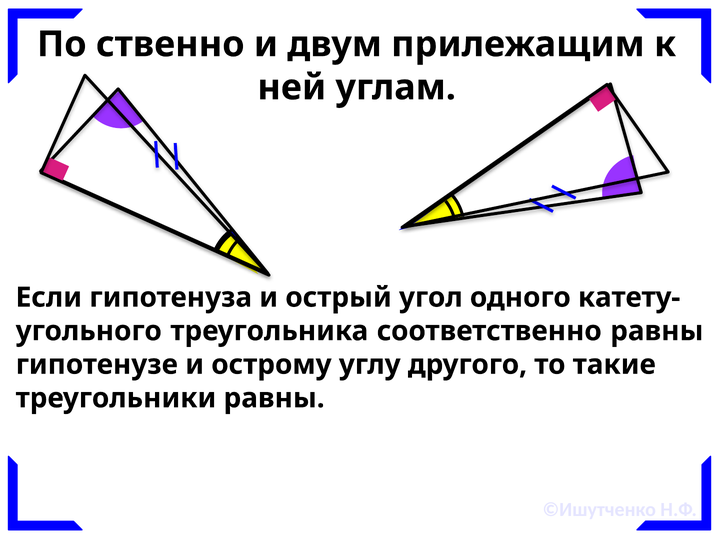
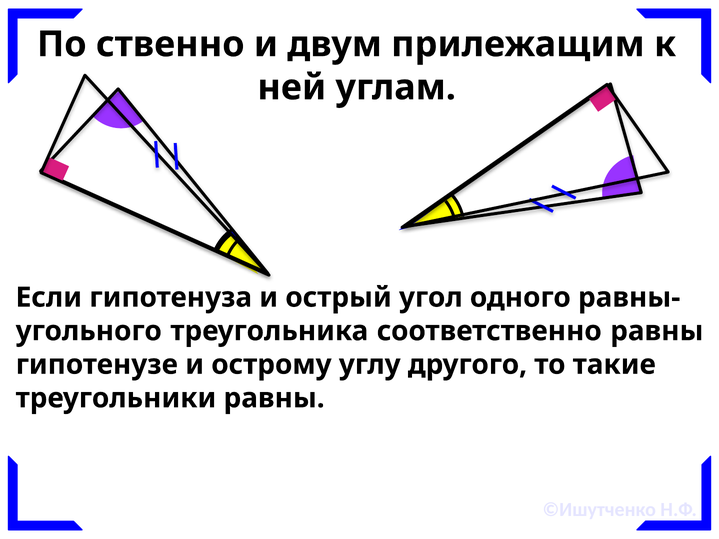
катету-: катету- -> равны- (629, 298)
